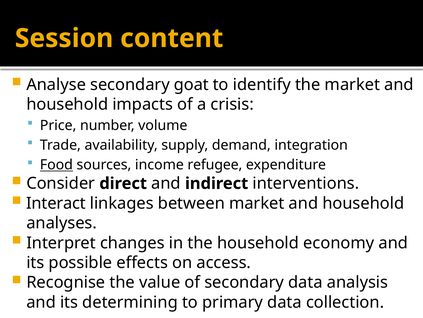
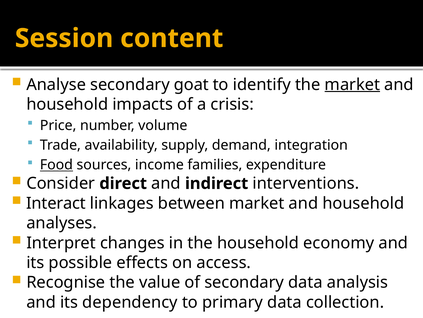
market underline: none -> present (352, 84)
refugee: refugee -> families (215, 165)
determining: determining -> dependency (130, 302)
